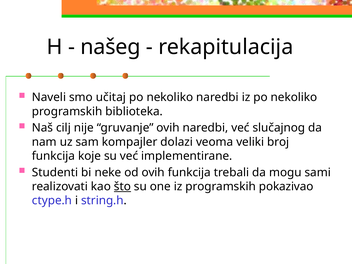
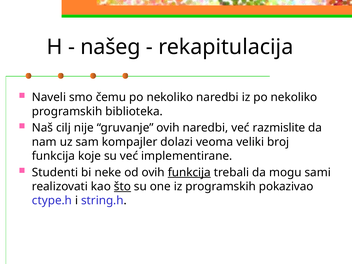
učitaj: učitaj -> čemu (111, 97)
slučajnog: slučajnog -> razmislite (279, 128)
funkcija underline: none -> present (189, 172)
